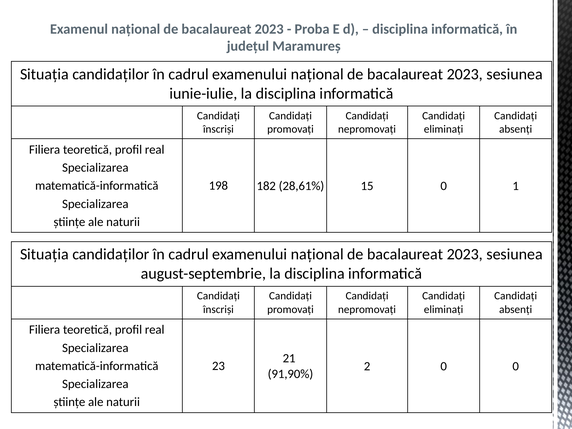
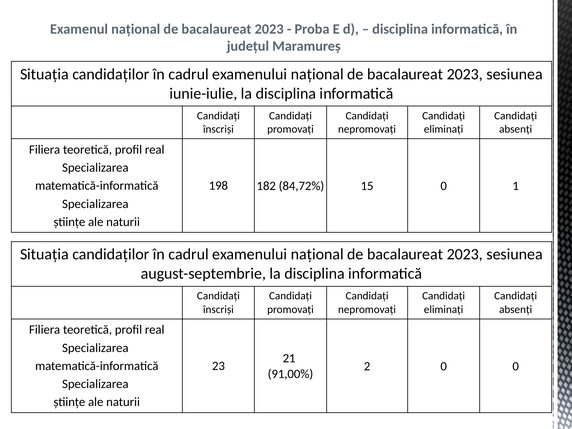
28,61%: 28,61% -> 84,72% (301, 186)
91,90%: 91,90% -> 91,00% (290, 374)
